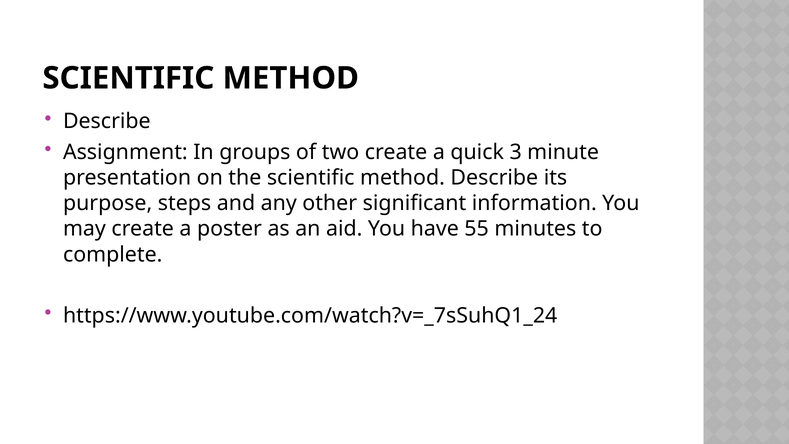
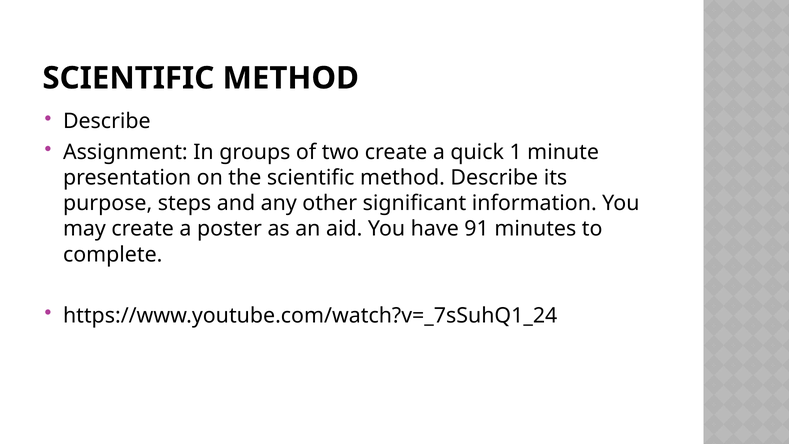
3: 3 -> 1 (516, 152)
55: 55 -> 91 (477, 229)
